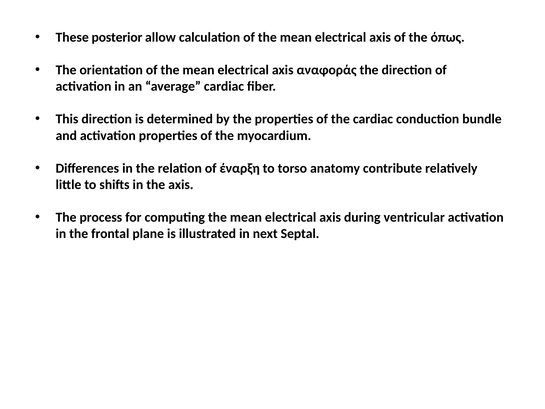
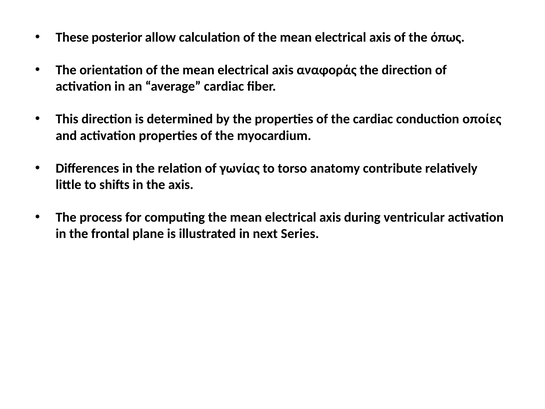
bundle: bundle -> οποίες (482, 119)
έναρξη: έναρξη -> γωνίας (240, 168)
Septal: Septal -> Series (300, 234)
